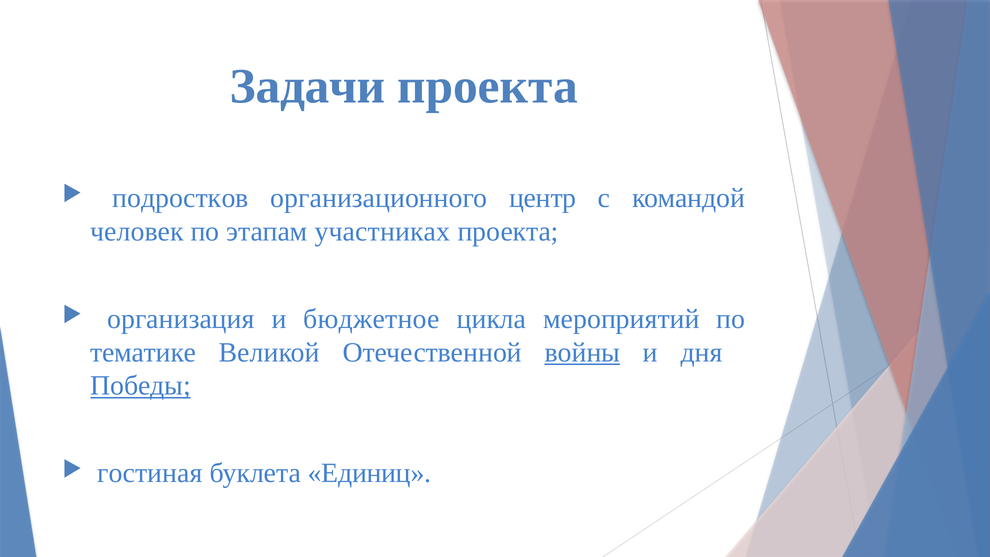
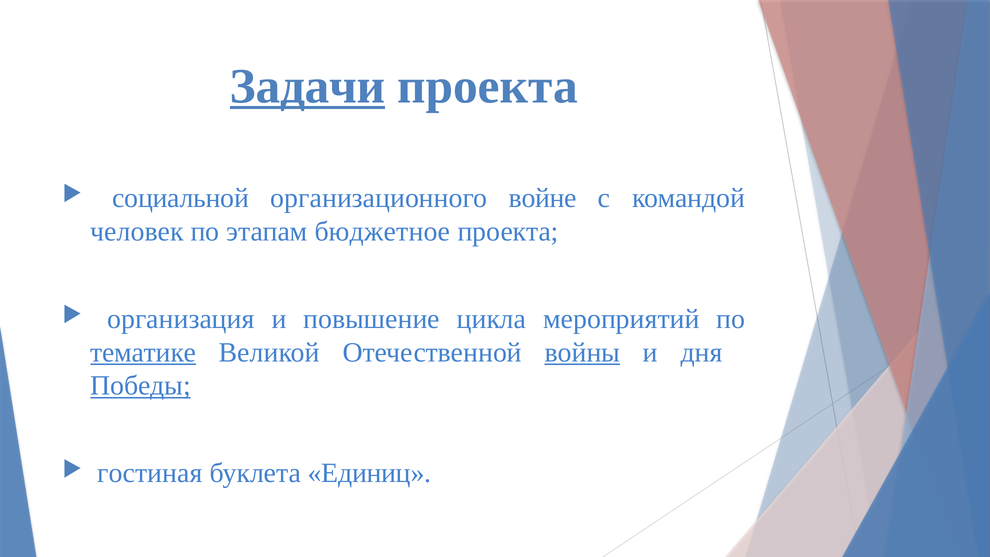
Задачи underline: none -> present (307, 86)
подростков: подростков -> социальной (181, 198)
центр: центр -> войне (543, 198)
участниках: участниках -> бюджетное (382, 231)
бюджетное: бюджетное -> повышение (372, 319)
тематике underline: none -> present (143, 352)
